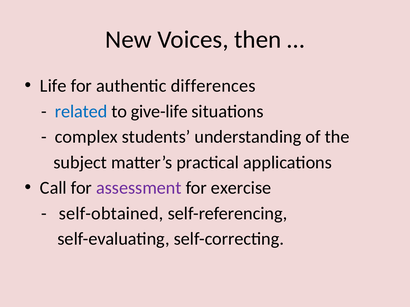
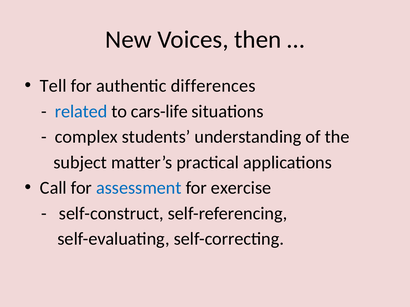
Life: Life -> Tell (53, 86)
give-life: give-life -> cars-life (159, 112)
assessment colour: purple -> blue (139, 188)
self-obtained: self-obtained -> self-construct (111, 214)
